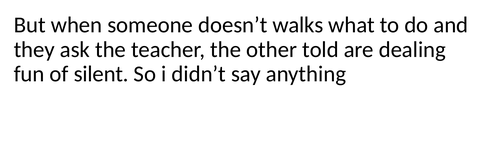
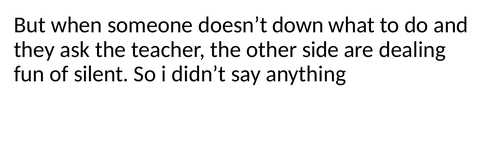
walks: walks -> down (298, 25)
told: told -> side (321, 50)
